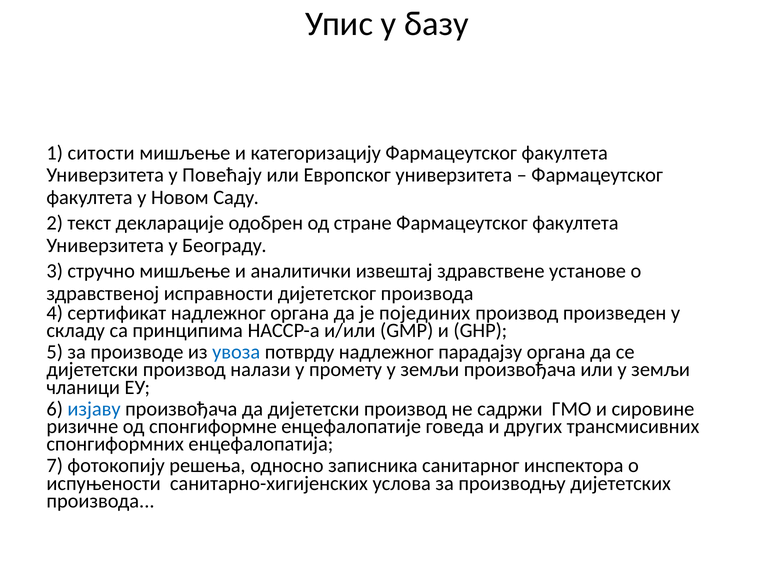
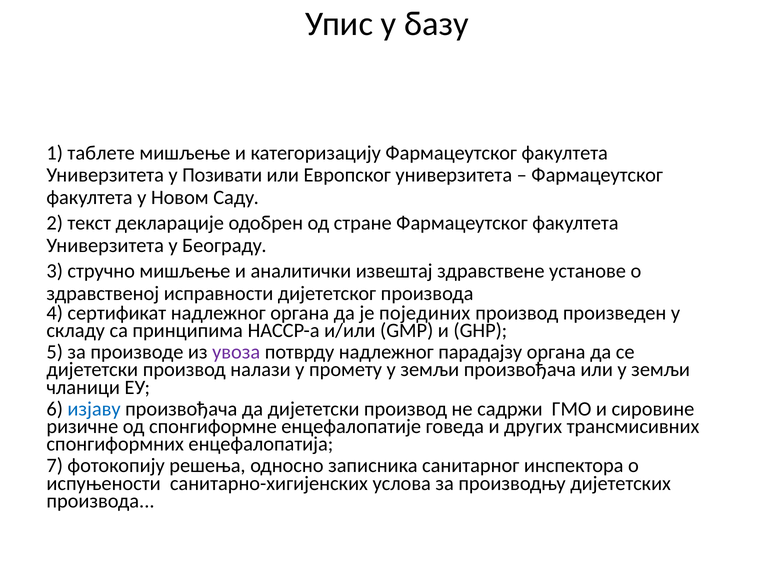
ситости: ситости -> таблете (101, 153)
Повећају: Повећају -> Позивати (222, 175)
увоза colour: blue -> purple (236, 352)
